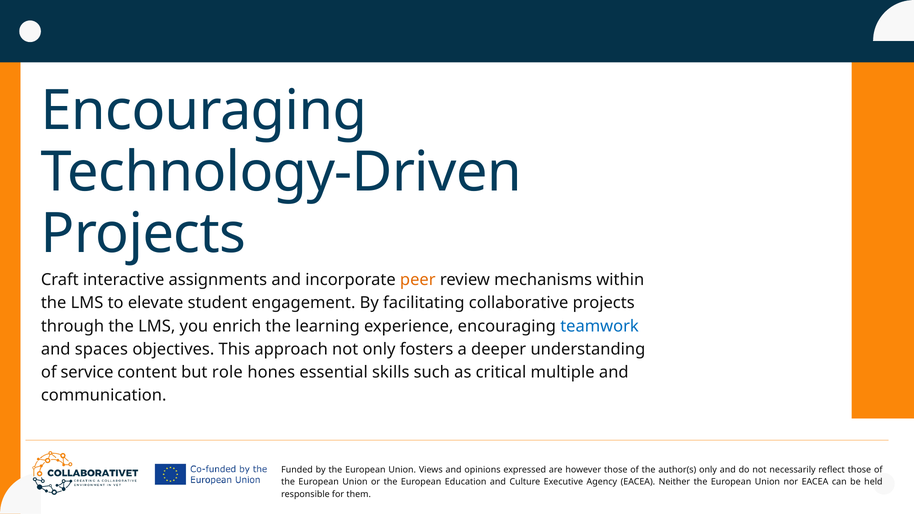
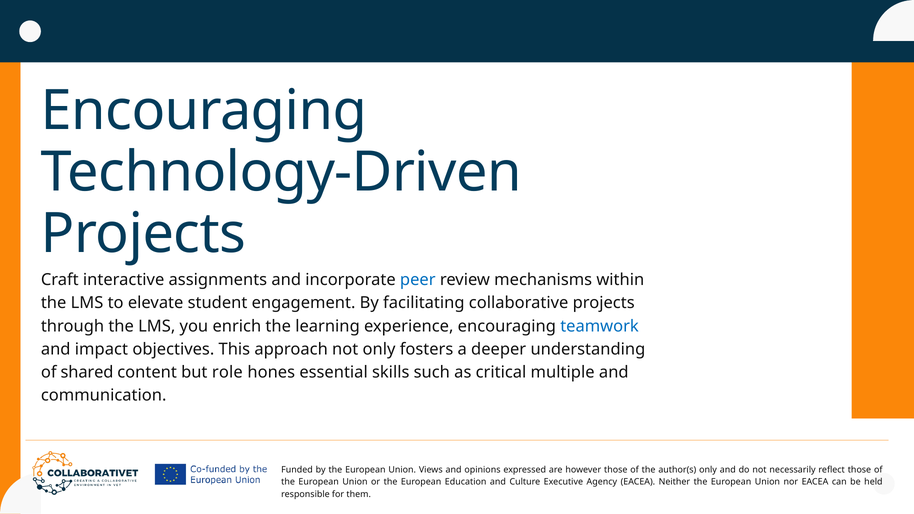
peer colour: orange -> blue (418, 280)
spaces: spaces -> impact (101, 349)
service: service -> shared (87, 372)
